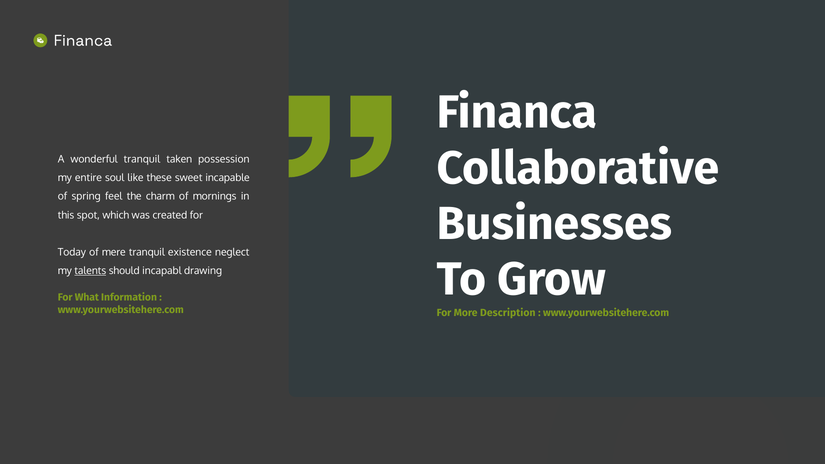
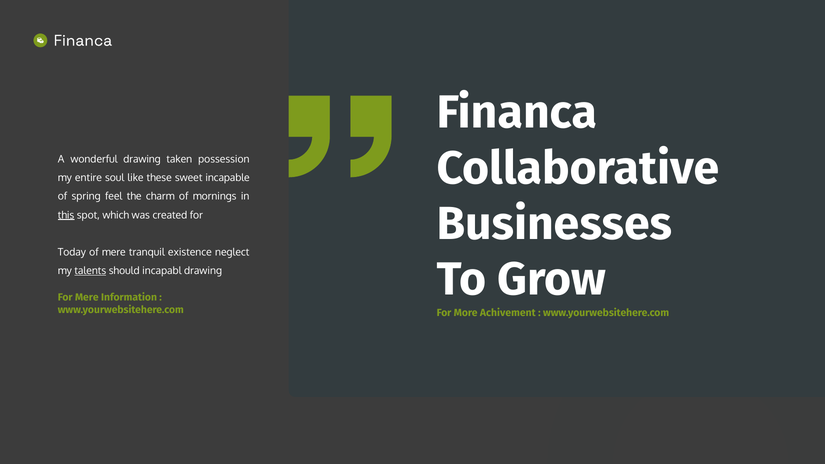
wonderful tranquil: tranquil -> drawing (142, 159)
this underline: none -> present (66, 215)
For What: What -> Mere (87, 298)
Description: Description -> Achivement (508, 313)
